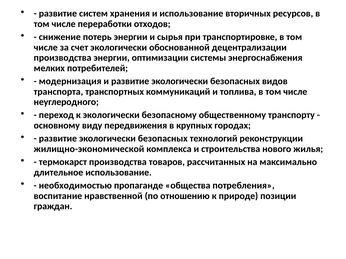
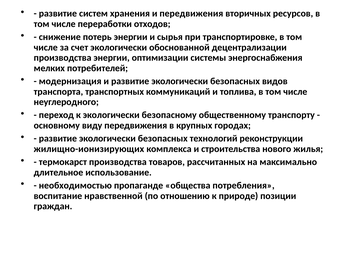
и использование: использование -> передвижения (191, 14)
жилищно-экономической: жилищно-экономической -> жилищно-ионизирующих (89, 149)
